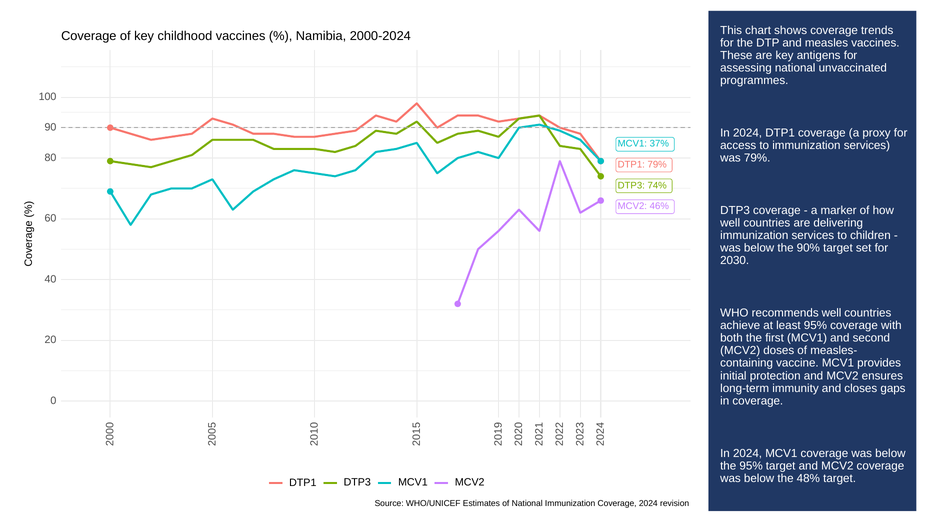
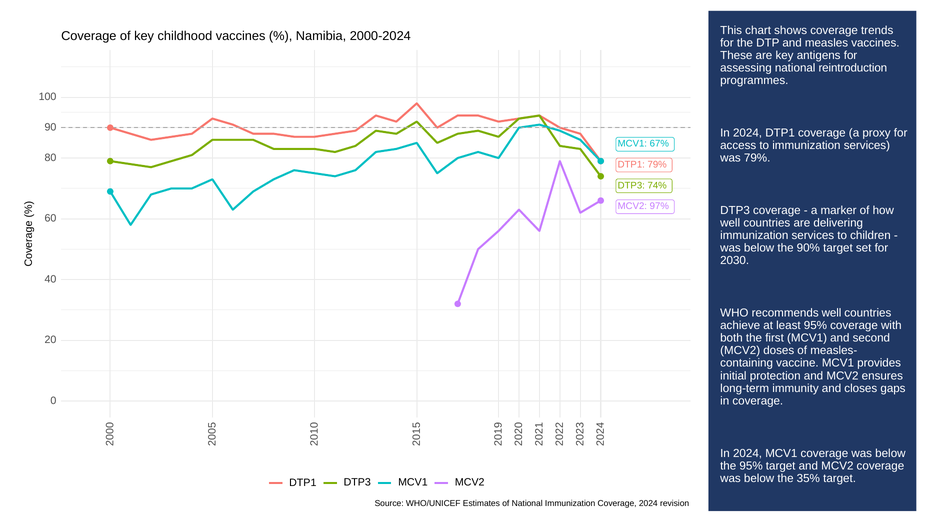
unvaccinated: unvaccinated -> reintroduction (853, 68)
37%: 37% -> 67% (659, 144)
46%: 46% -> 97% (659, 206)
48%: 48% -> 35% (808, 478)
